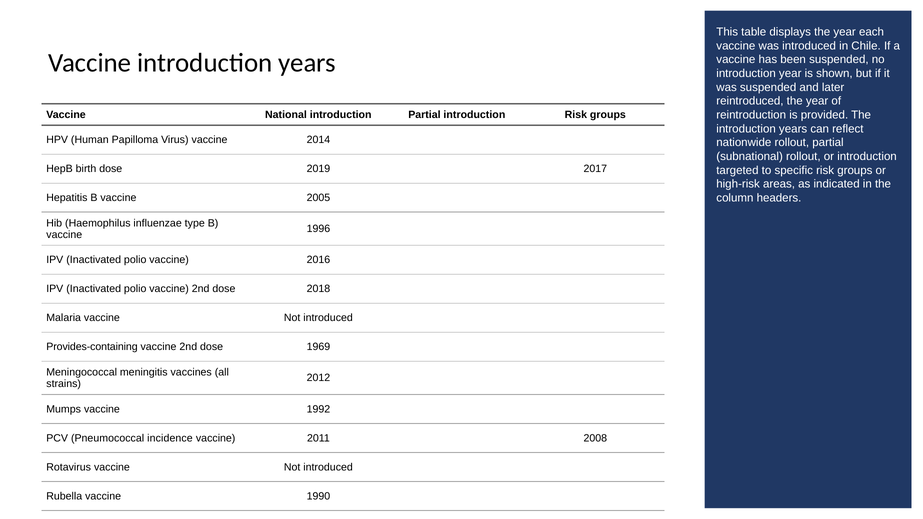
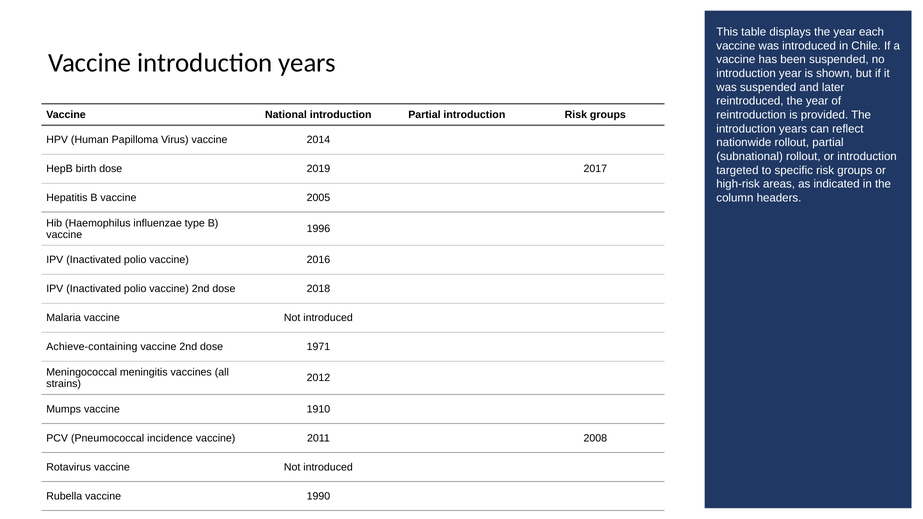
Provides-containing: Provides-containing -> Achieve-containing (92, 347)
1969: 1969 -> 1971 (318, 347)
1992: 1992 -> 1910 (318, 409)
